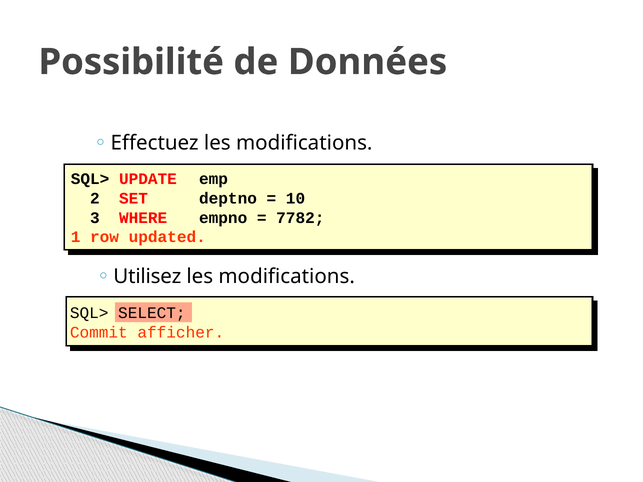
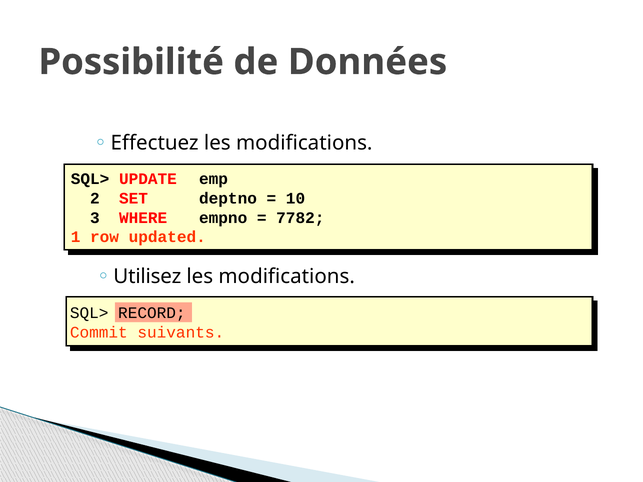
SELECT: SELECT -> RECORD (152, 313)
afficher: afficher -> suivants (181, 333)
